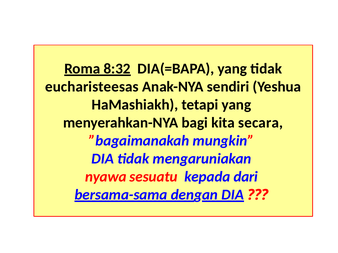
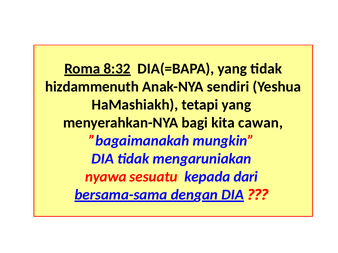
eucharisteesas: eucharisteesas -> hizdammenuth (92, 87)
secara: secara -> cawan (261, 123)
